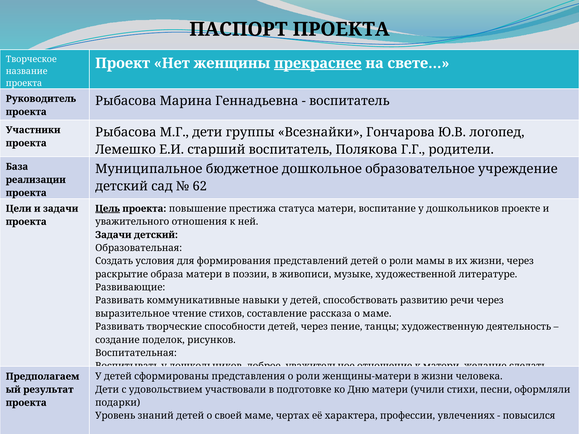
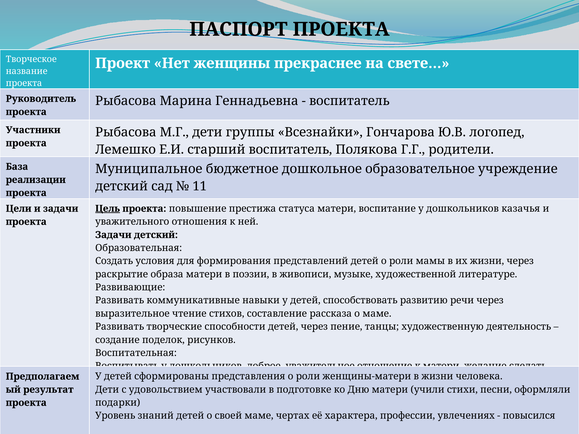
прекраснее underline: present -> none (318, 63)
62: 62 -> 11 (200, 187)
проекте: проекте -> казачья (521, 209)
